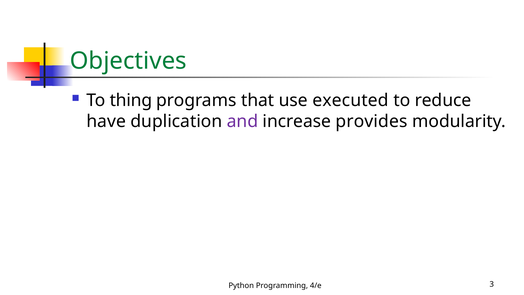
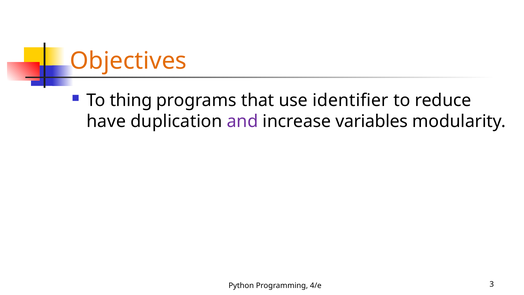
Objectives colour: green -> orange (128, 61)
executed: executed -> identifier (351, 100)
provides: provides -> variables (372, 121)
